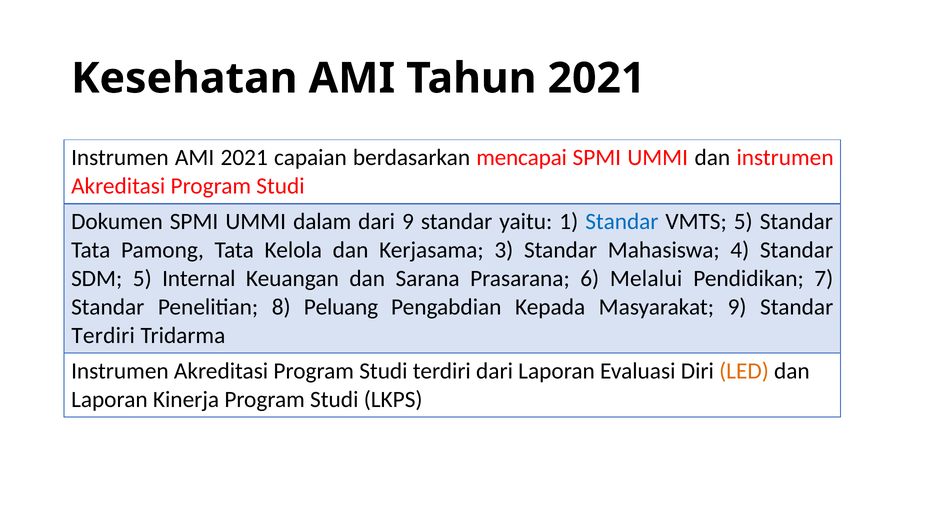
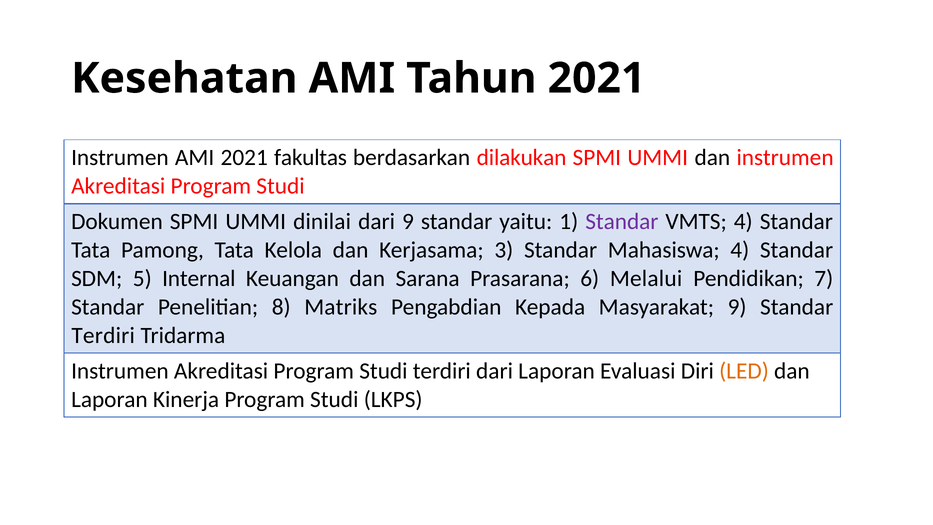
capaian: capaian -> fakultas (311, 158)
mencapai: mencapai -> dilakukan (522, 158)
dalam: dalam -> dinilai (322, 222)
Standar colour: blue -> purple (622, 222)
VMTS 5: 5 -> 4 (743, 222)
Peluang: Peluang -> Matriks (341, 307)
